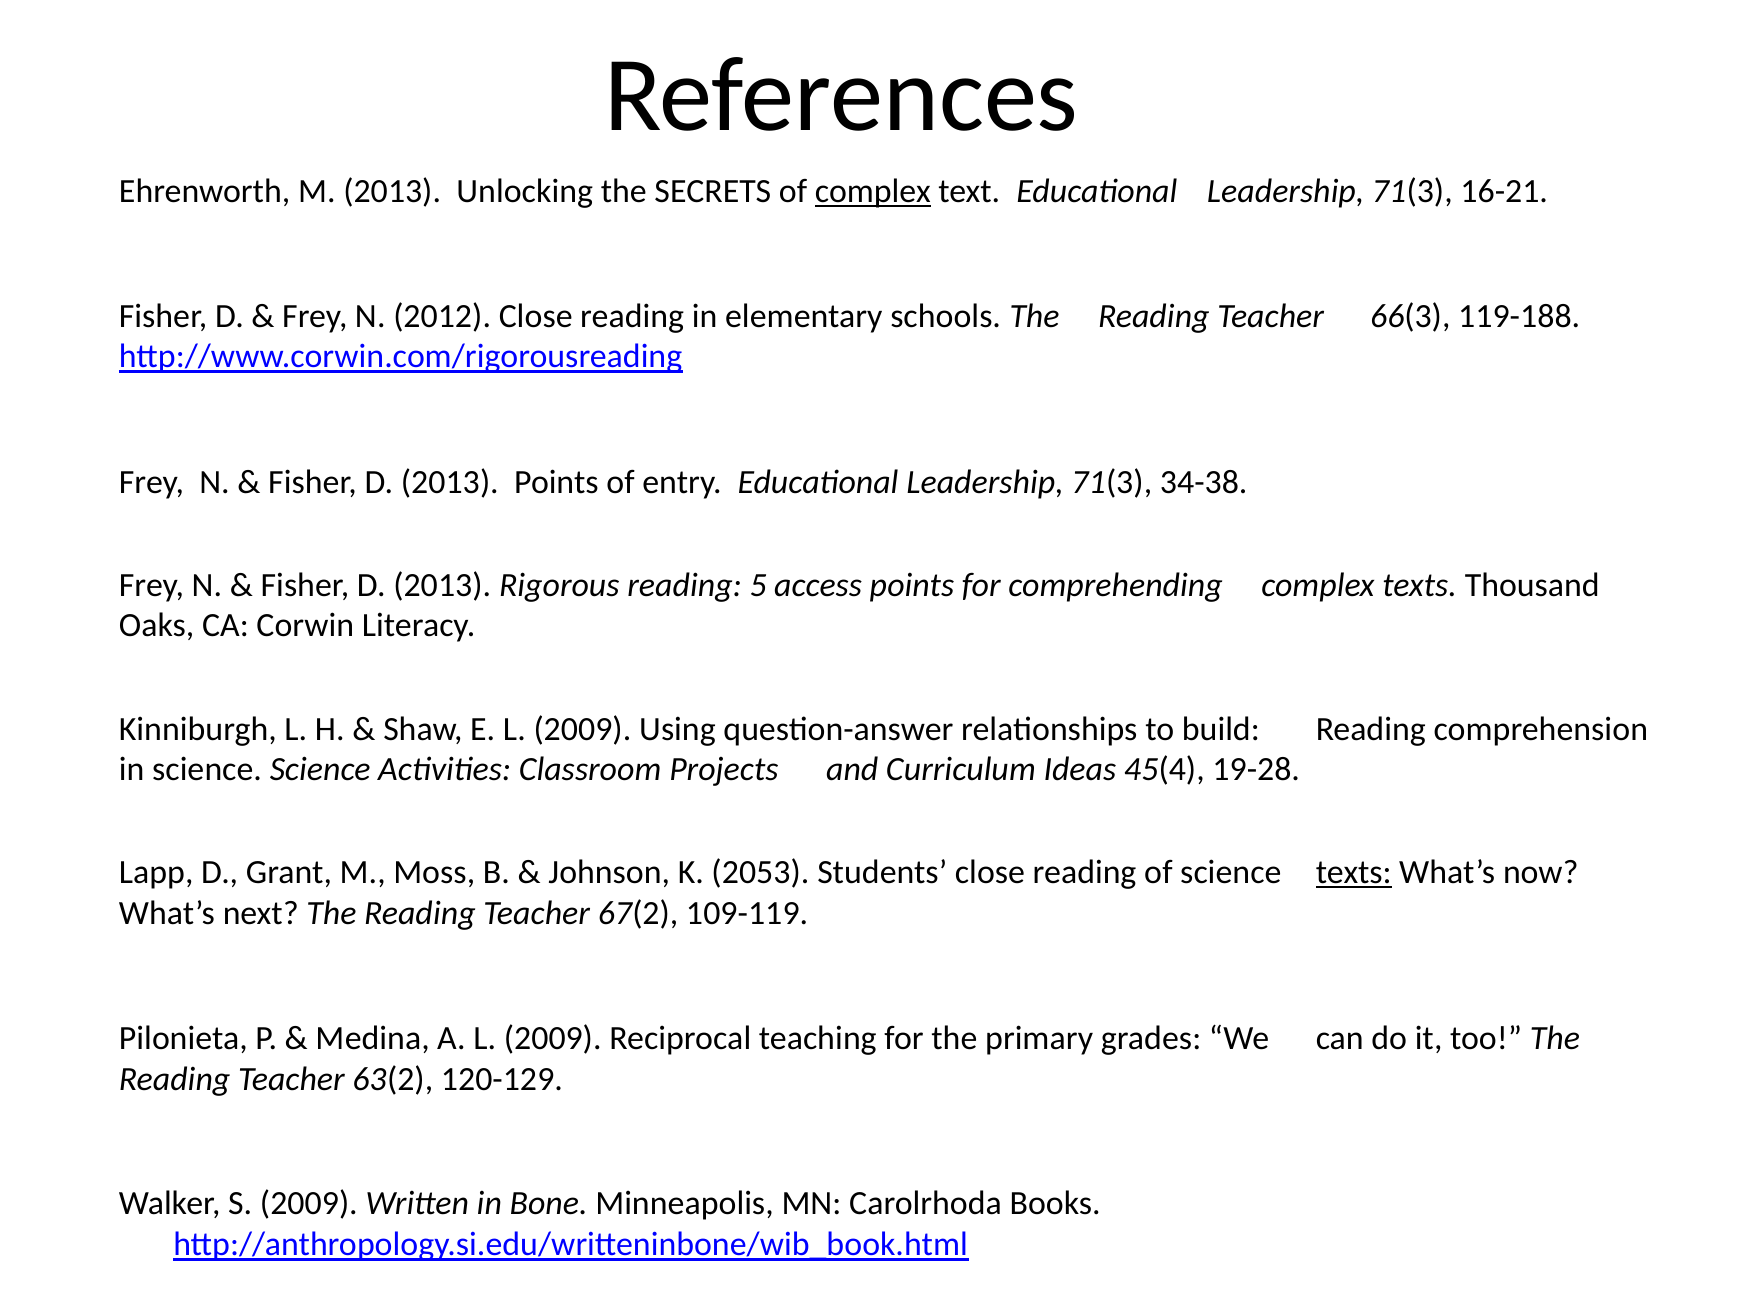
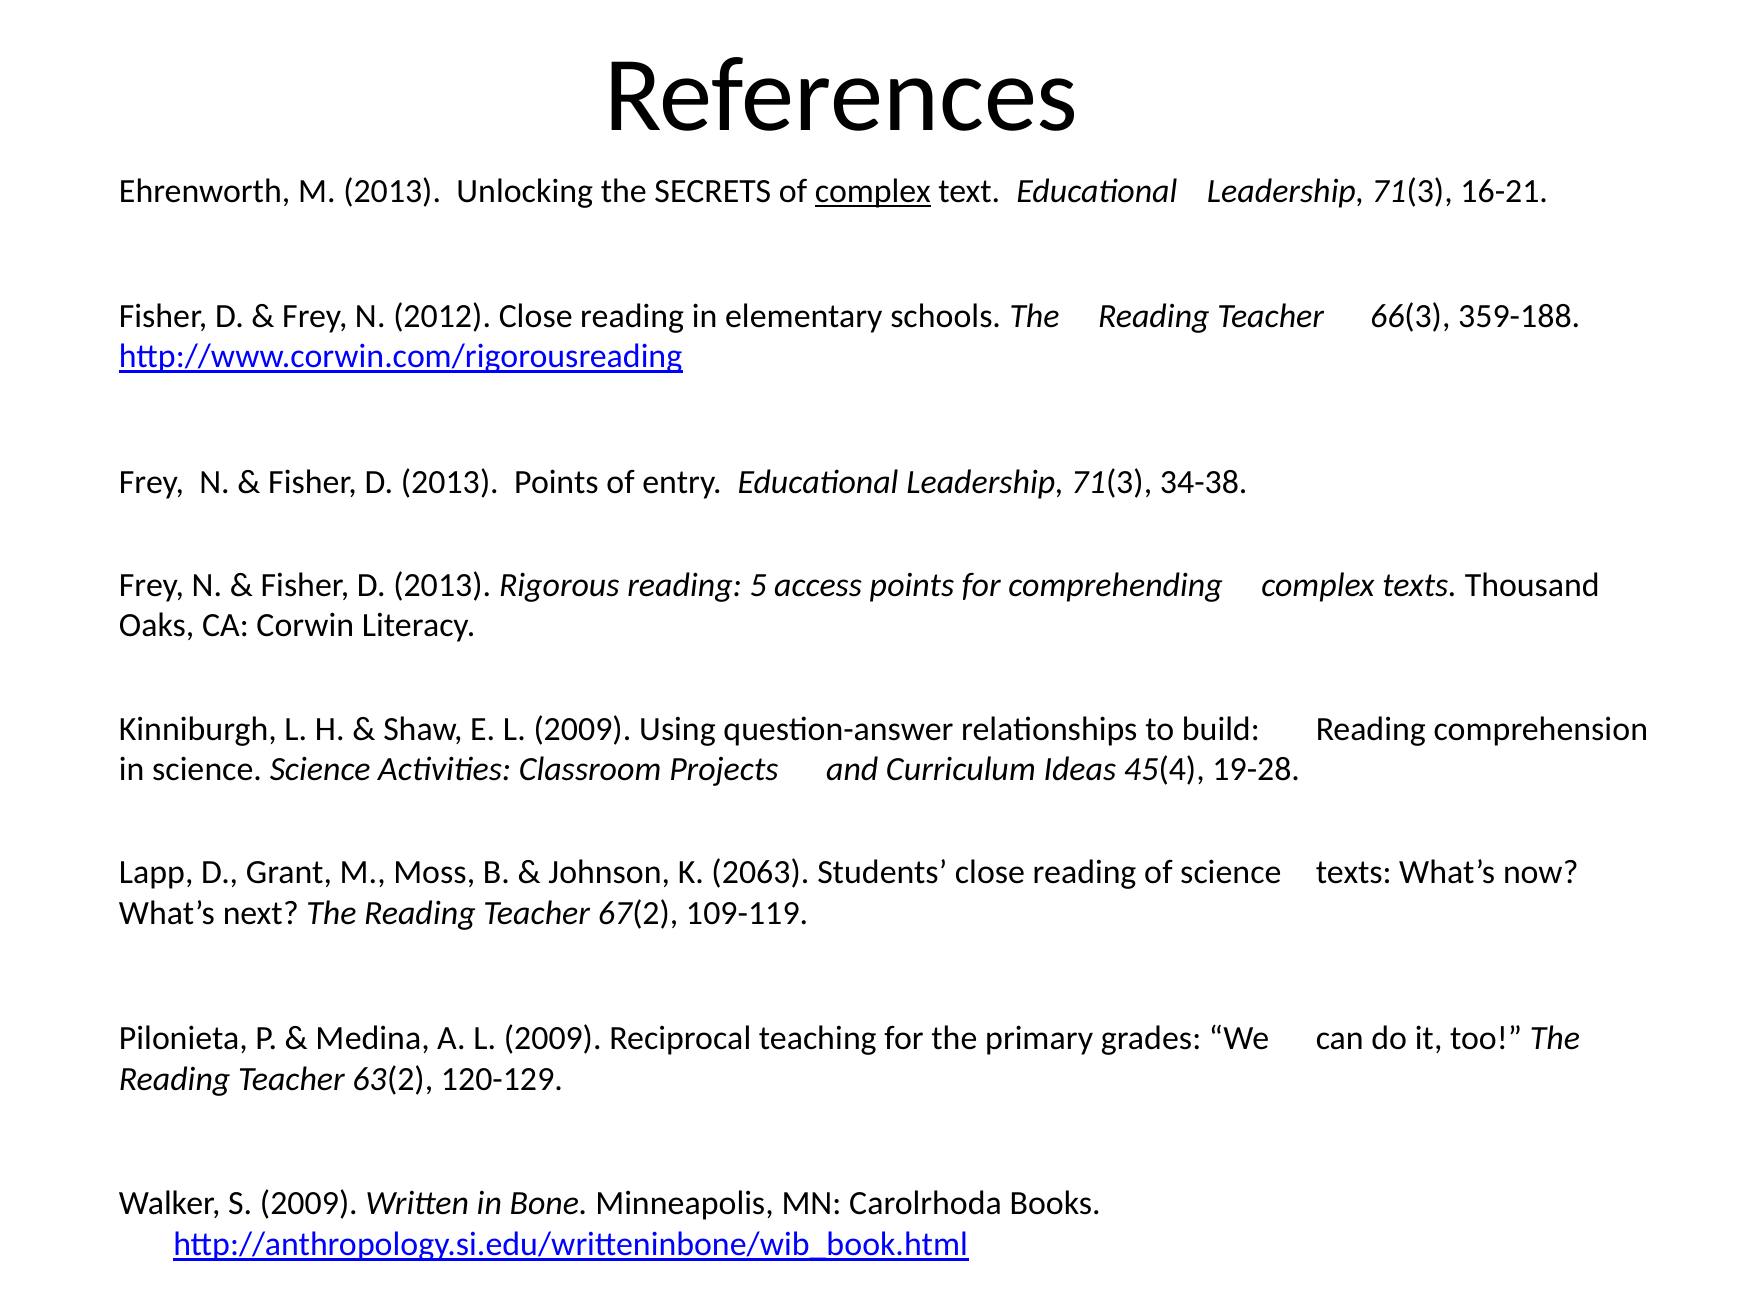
119-188: 119-188 -> 359-188 (1519, 316)
2053: 2053 -> 2063 (760, 872)
texts underline: present -> none (1354, 872)
